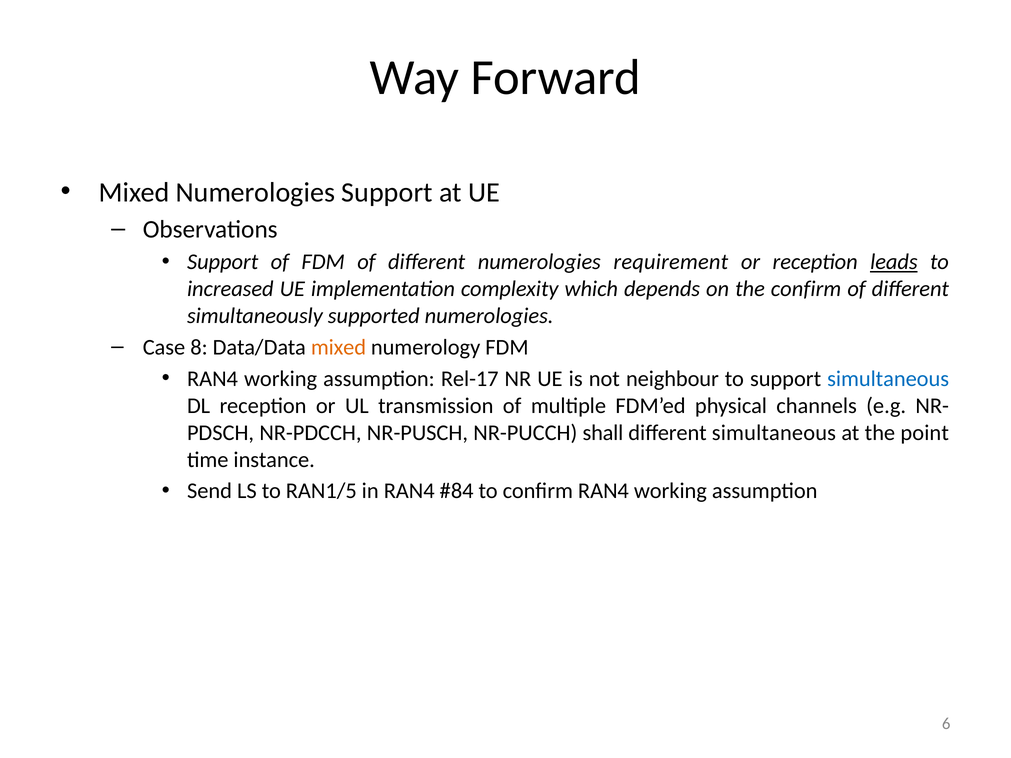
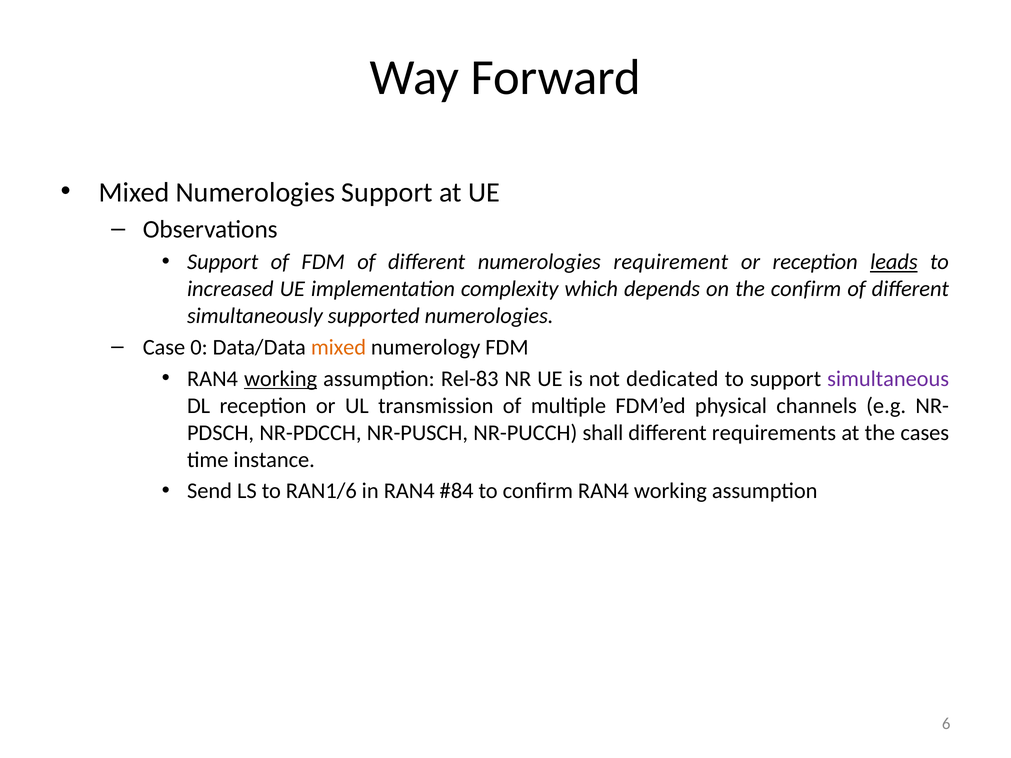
8: 8 -> 0 (199, 348)
working underline: none -> present (281, 379)
Rel-17: Rel-17 -> Rel-83 (470, 379)
neighbour: neighbour -> dedicated (672, 379)
simultaneous colour: blue -> purple (888, 379)
different simultaneous: simultaneous -> requirements (774, 433)
point: point -> cases (925, 433)
RAN1/5: RAN1/5 -> RAN1/6 (321, 491)
